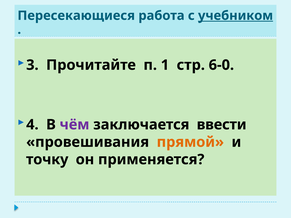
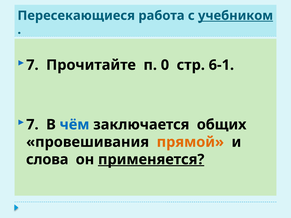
3: 3 -> 7 (32, 65)
1: 1 -> 0 (165, 65)
6-0: 6-0 -> 6-1 (221, 65)
4: 4 -> 7 (32, 125)
чём colour: purple -> blue (75, 125)
ввести: ввести -> общих (222, 125)
точку: точку -> слова (47, 160)
применяется underline: none -> present (151, 160)
